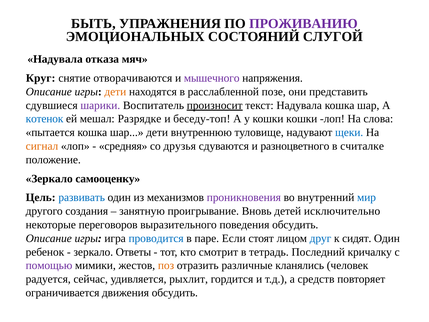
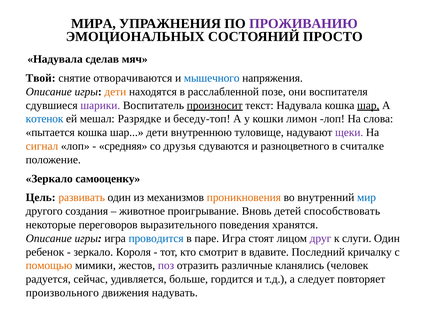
БЫТЬ: БЫТЬ -> МИРА (93, 24)
СЛУГОЙ: СЛУГОЙ -> ПРОСТО (333, 37)
отказа: отказа -> сделав (102, 59)
Круг: Круг -> Твой (41, 78)
мышечного colour: purple -> blue (212, 78)
представить: представить -> воспитателя (338, 92)
шар underline: none -> present (368, 105)
кошки кошки: кошки -> лимон (302, 119)
щеки colour: blue -> purple (349, 132)
развивать colour: blue -> orange (82, 197)
проникновения colour: purple -> orange (244, 197)
занятную: занятную -> животное (142, 211)
исключительно: исключительно -> способствовать (342, 211)
поведения обсудить: обсудить -> хранятся (295, 225)
паре Если: Если -> Игра (234, 238)
друг colour: blue -> purple (321, 238)
сидят: сидят -> слуги (357, 238)
Ответы: Ответы -> Короля (133, 252)
тетрадь: тетрадь -> вдавите (269, 252)
помощью colour: purple -> orange (49, 265)
поз colour: orange -> purple (166, 265)
рыхлит: рыхлит -> больше (189, 279)
средств: средств -> следует (316, 279)
ограничивается: ограничивается -> произвольного (62, 292)
движения обсудить: обсудить -> надувать (175, 292)
